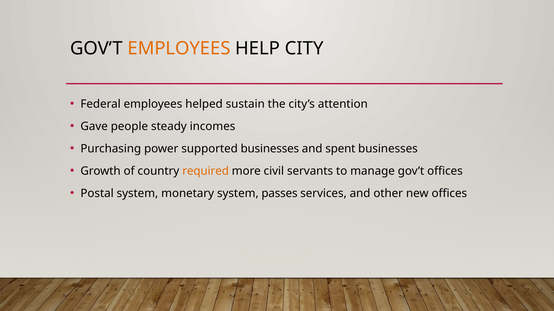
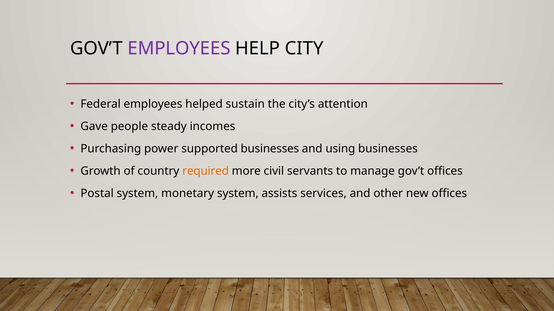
EMPLOYEES colour: orange -> purple (179, 49)
spent: spent -> using (340, 149)
passes: passes -> assists (279, 194)
